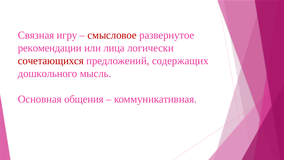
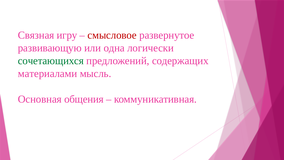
рекомендации: рекомендации -> развивающую (50, 48)
лица: лица -> одна (114, 48)
сочетающихся colour: red -> green (51, 61)
дошкольного: дошкольного -> материалами (48, 74)
